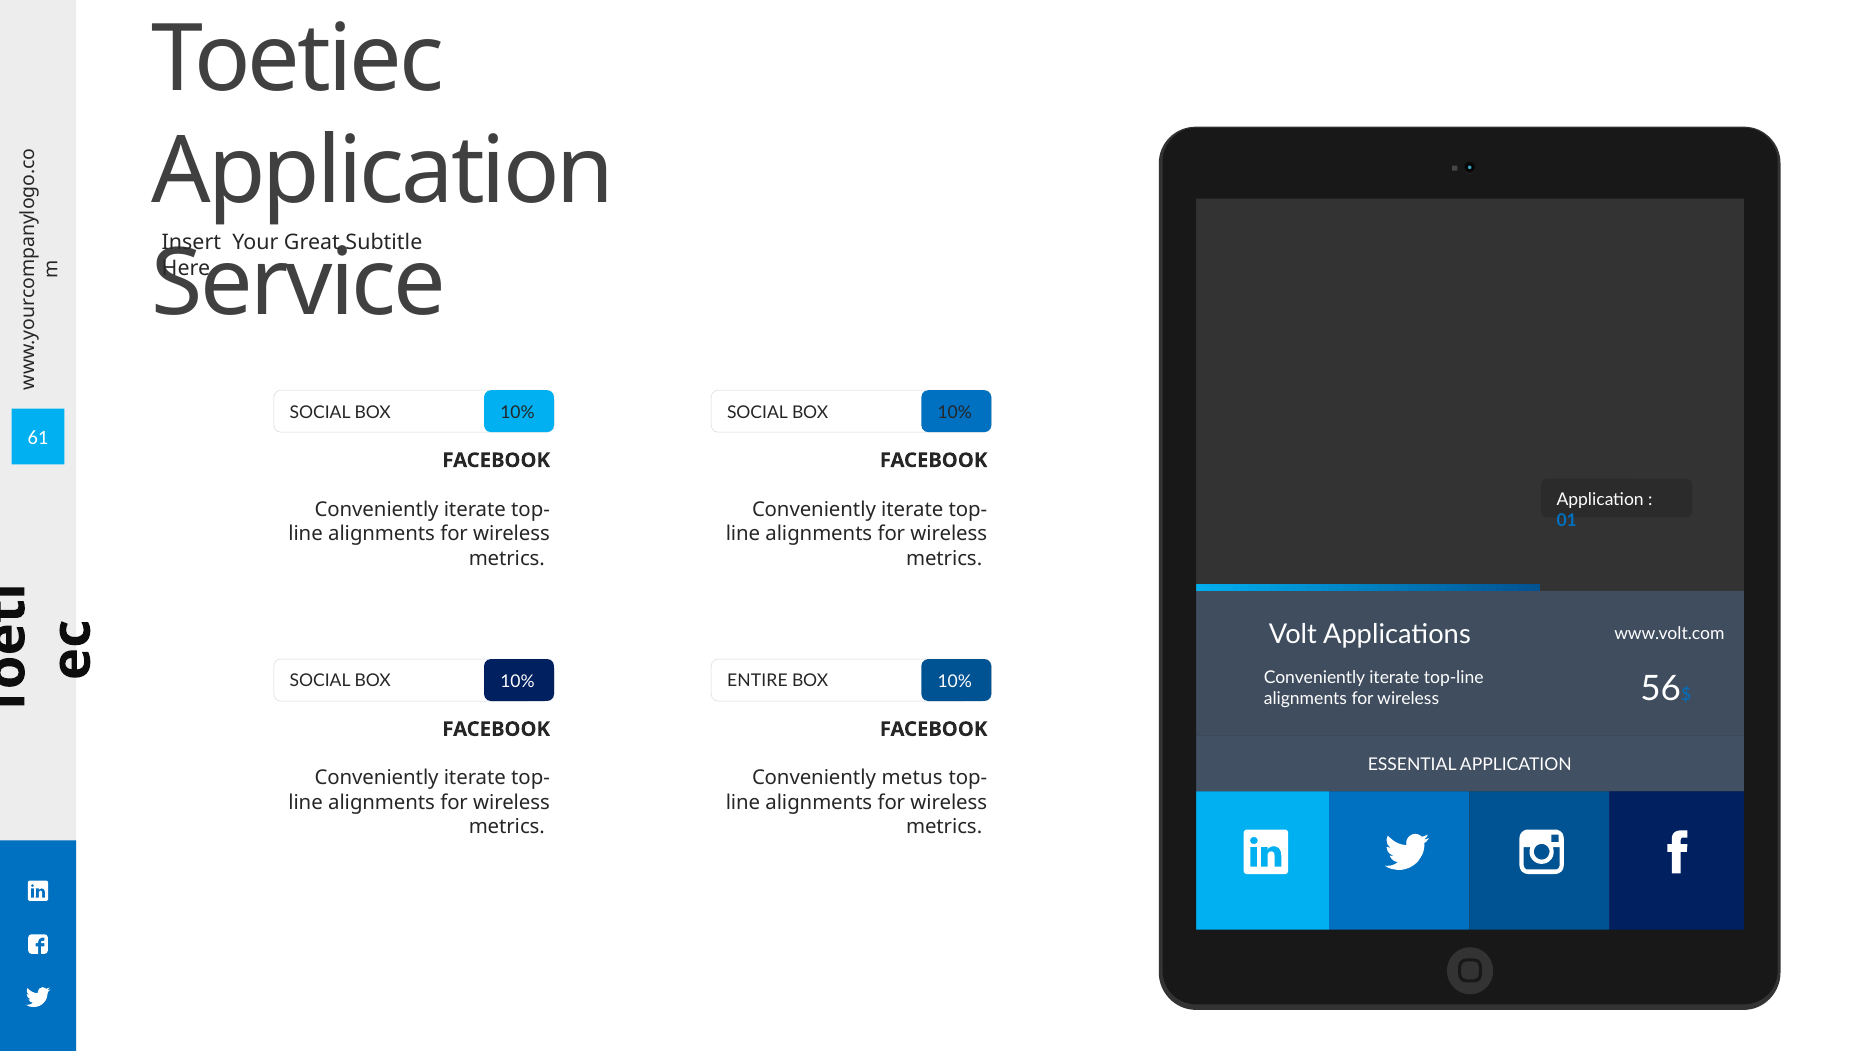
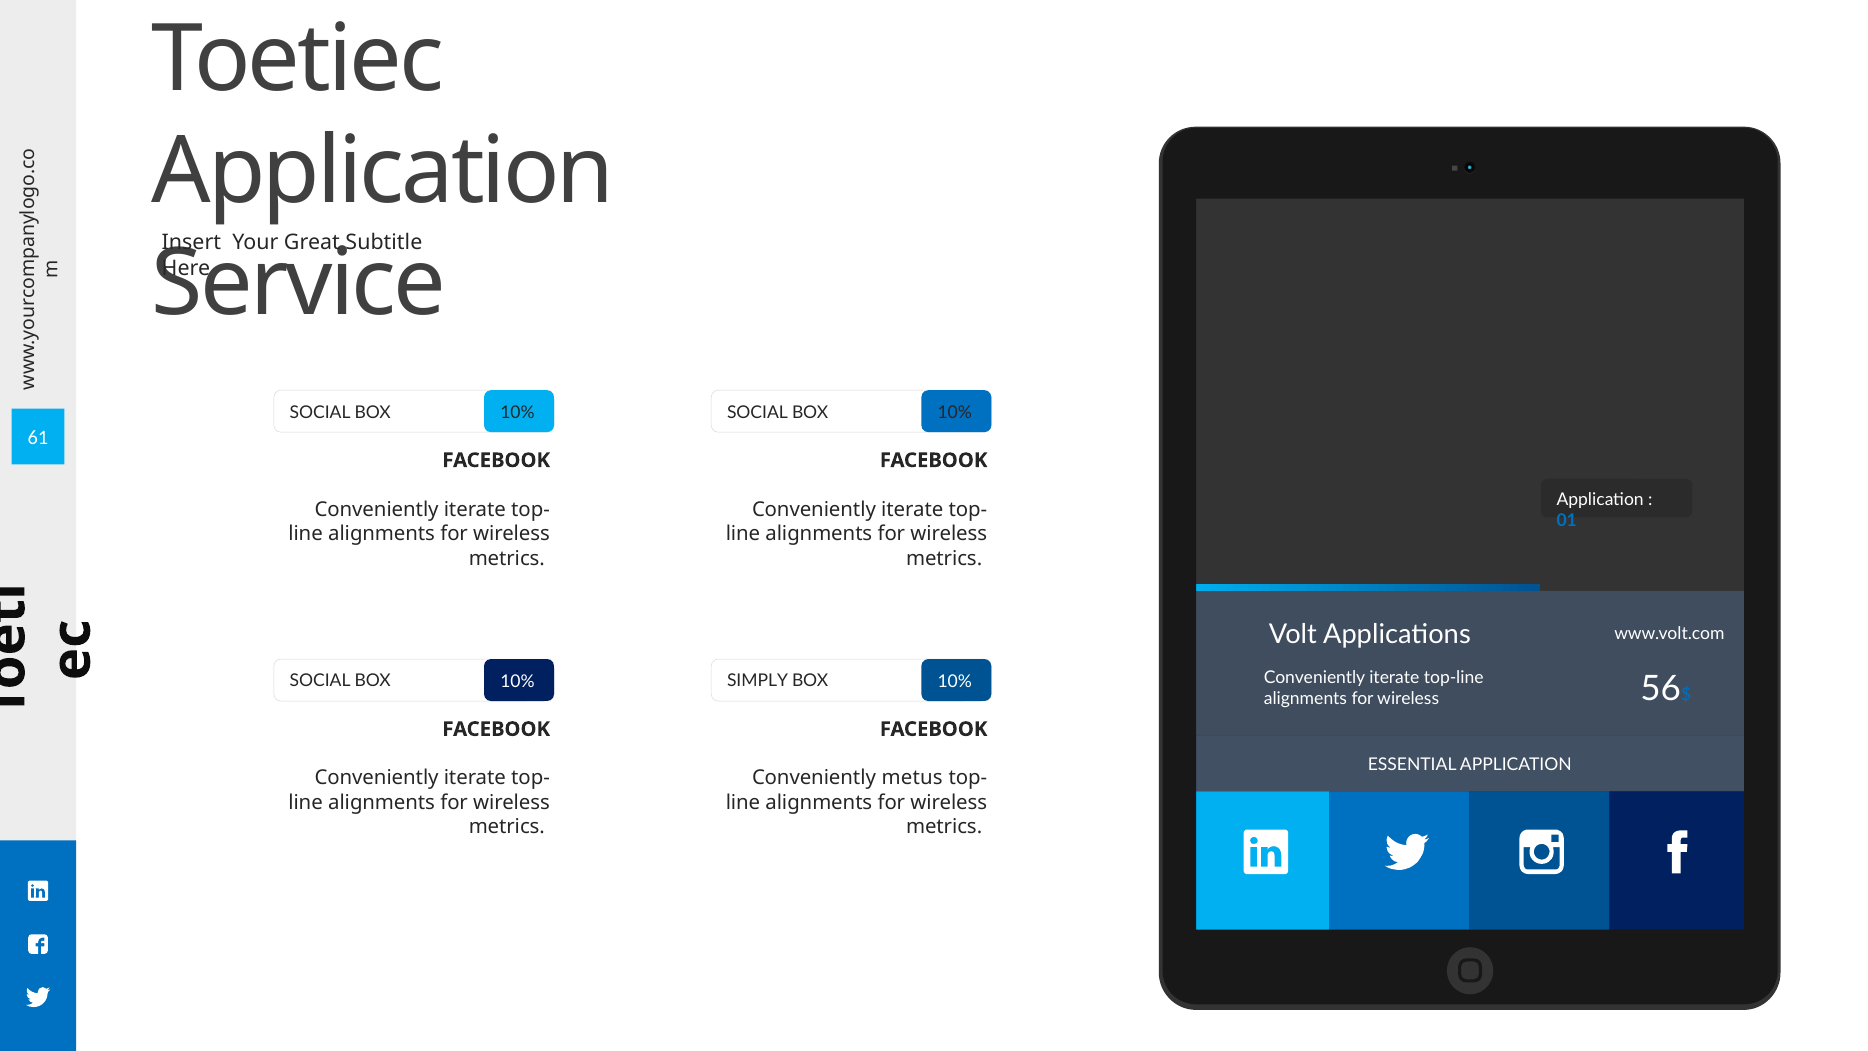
ENTIRE: ENTIRE -> SIMPLY (757, 681)
